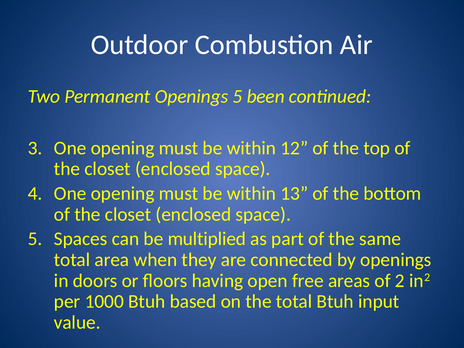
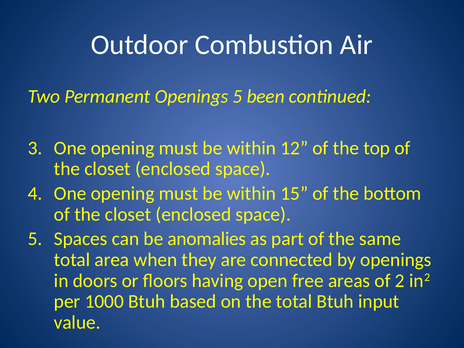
13: 13 -> 15 (294, 193)
multiplied: multiplied -> anomalies (207, 239)
